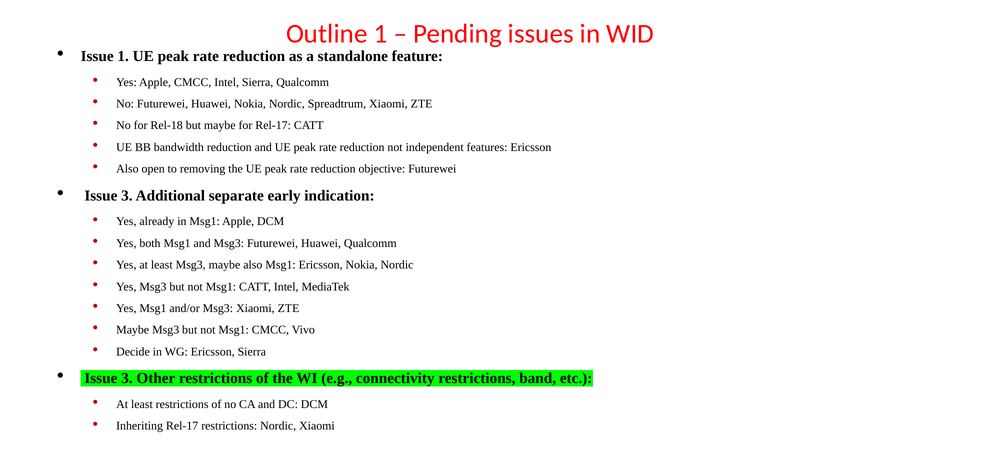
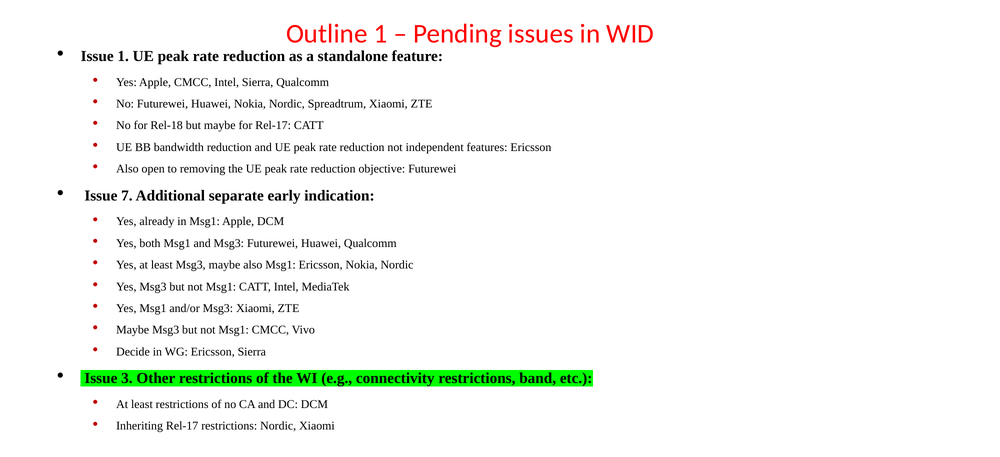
3: 3 -> 7 (127, 196)
